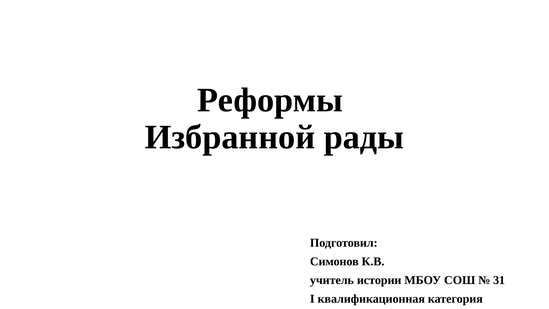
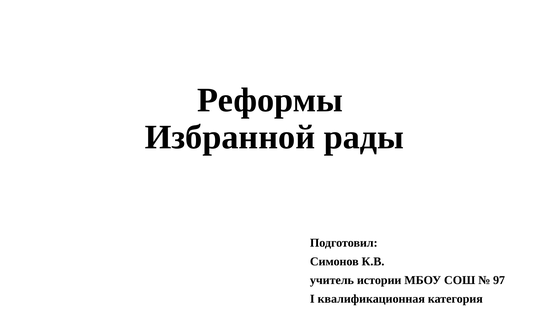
31: 31 -> 97 (499, 280)
